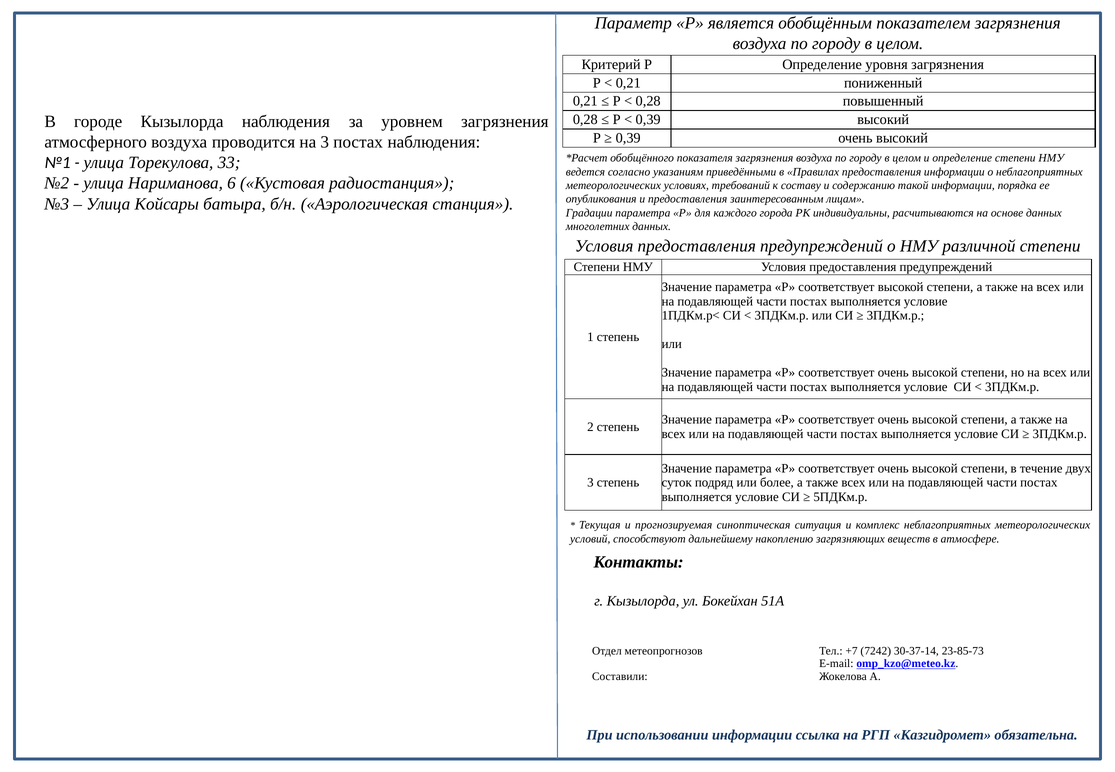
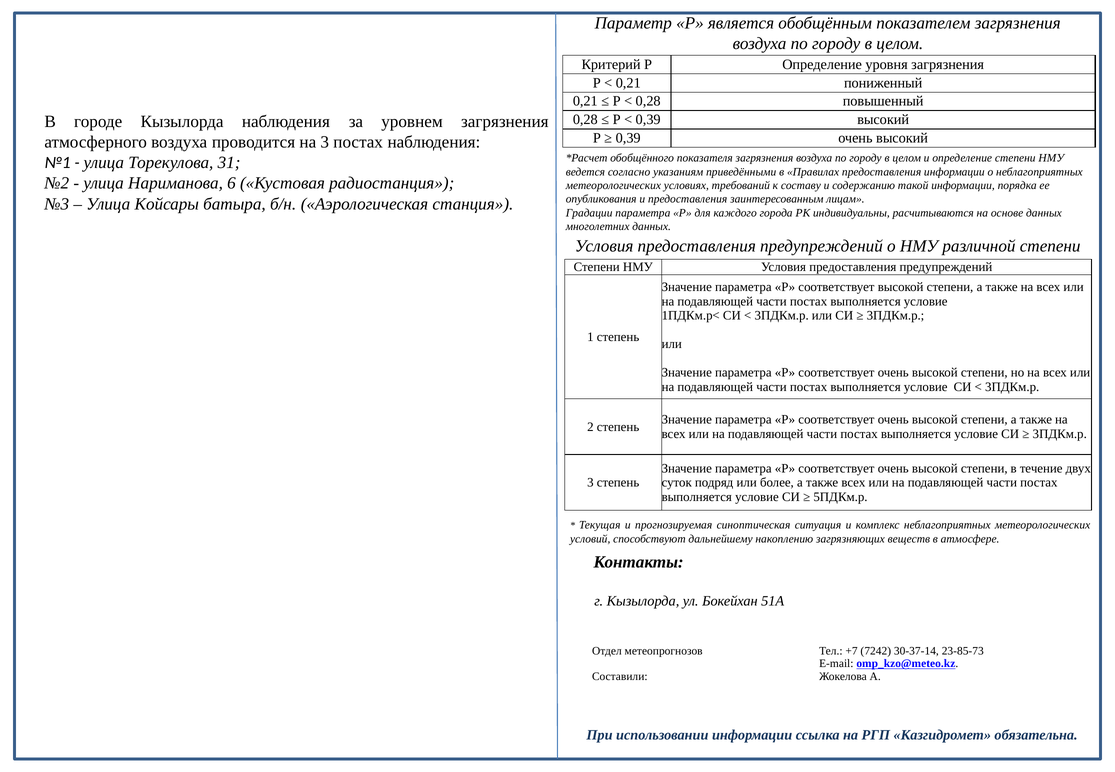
33: 33 -> 31 (229, 163)
